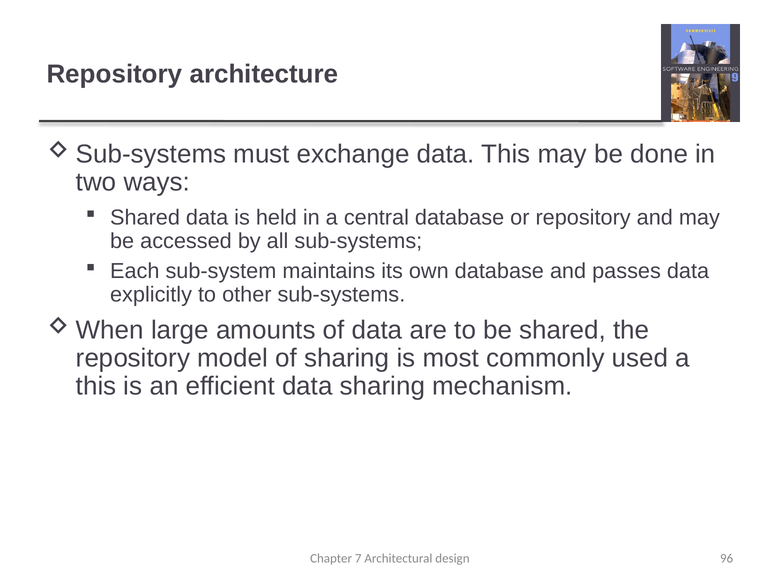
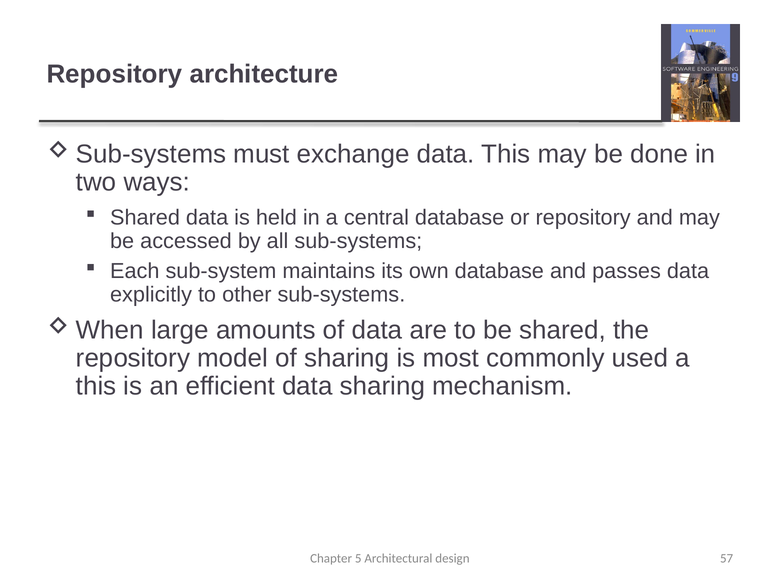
7: 7 -> 5 (358, 559)
96: 96 -> 57 (727, 559)
